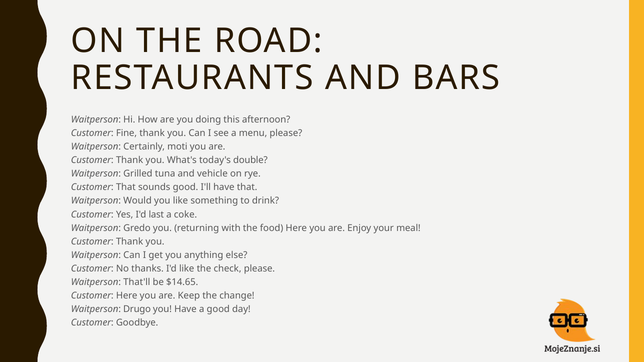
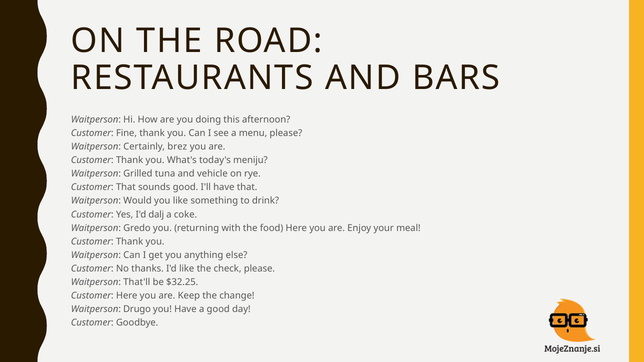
moti: moti -> brez (177, 147)
double: double -> meniju (250, 160)
last: last -> dalj (156, 215)
$14.65: $14.65 -> $32.25 (182, 282)
